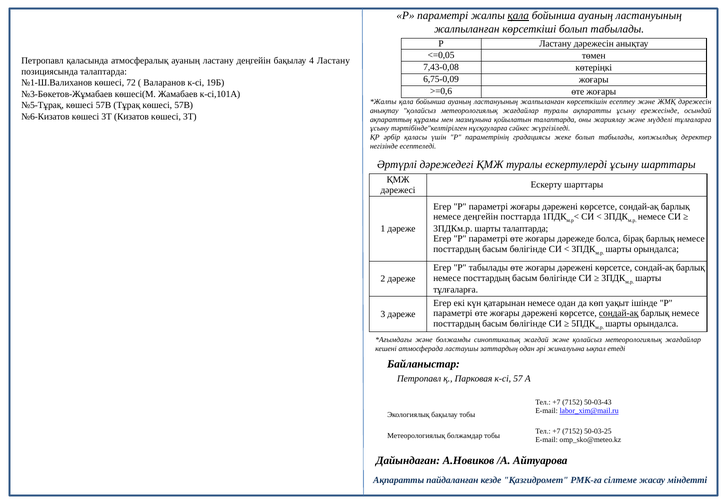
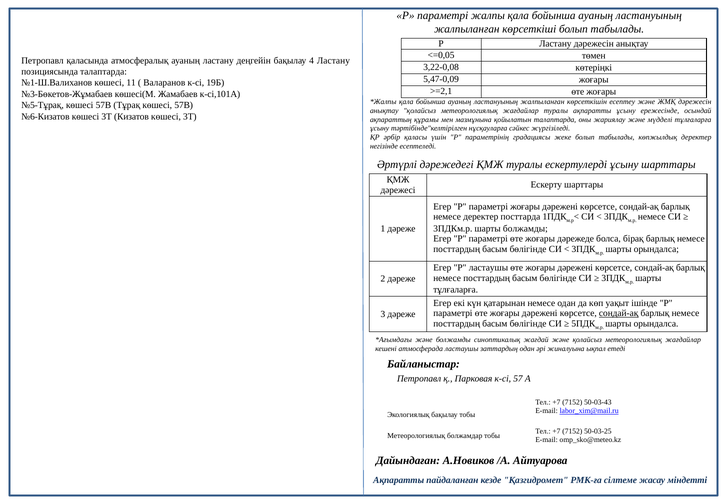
қала underline: present -> none (518, 16)
7,43-0,08: 7,43-0,08 -> 3,22-0,08 (441, 67)
6,75-0,09: 6,75-0,09 -> 5,47-0,09 (441, 79)
72: 72 -> 11 (131, 83)
>=0,6: >=0,6 -> >=2,1 (441, 91)
немесе деңгейін: деңгейін -> деректер (481, 217)
шарты талаптарда: талаптарда -> болжамды (525, 228)
Р табылады: табылады -> ластаушы (488, 267)
